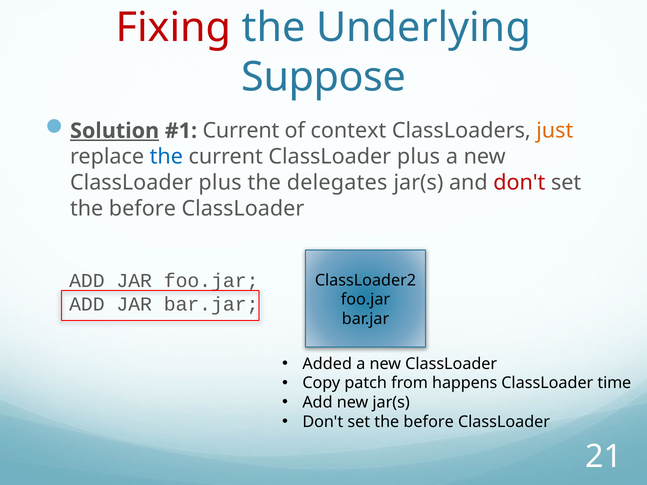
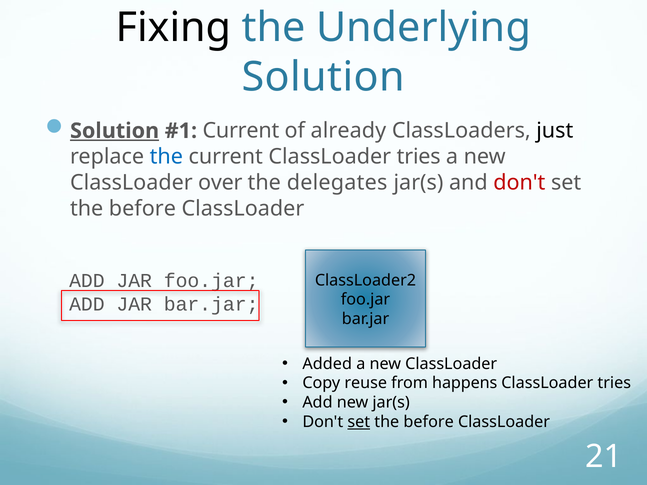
Fixing colour: red -> black (173, 27)
Suppose: Suppose -> Solution (323, 77)
context: context -> already (348, 131)
just colour: orange -> black (555, 131)
current ClassLoader plus: plus -> tries (419, 157)
plus: plus -> over (220, 183)
patch: patch -> reuse (366, 383)
time: time -> tries (614, 383)
set underline: none -> present (359, 422)
